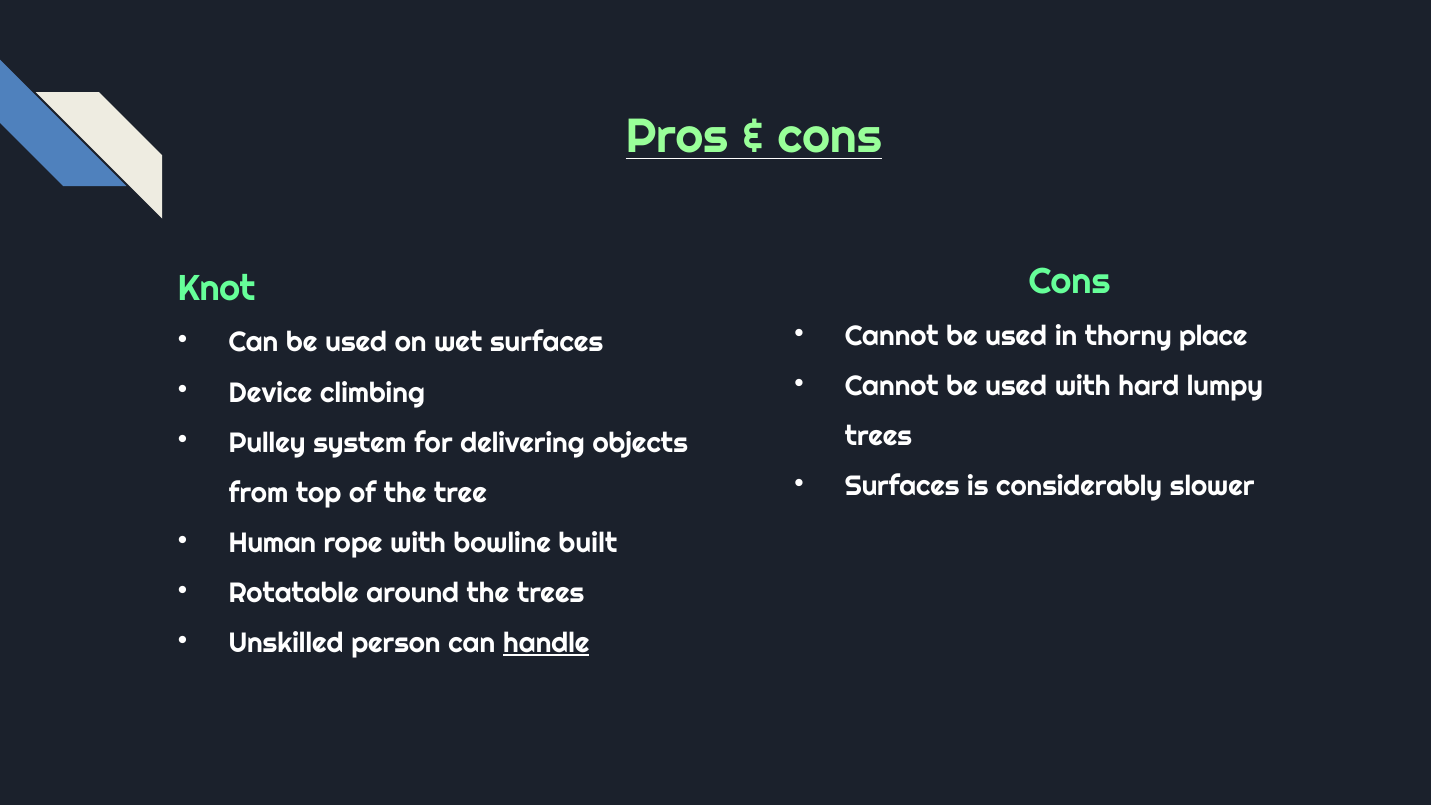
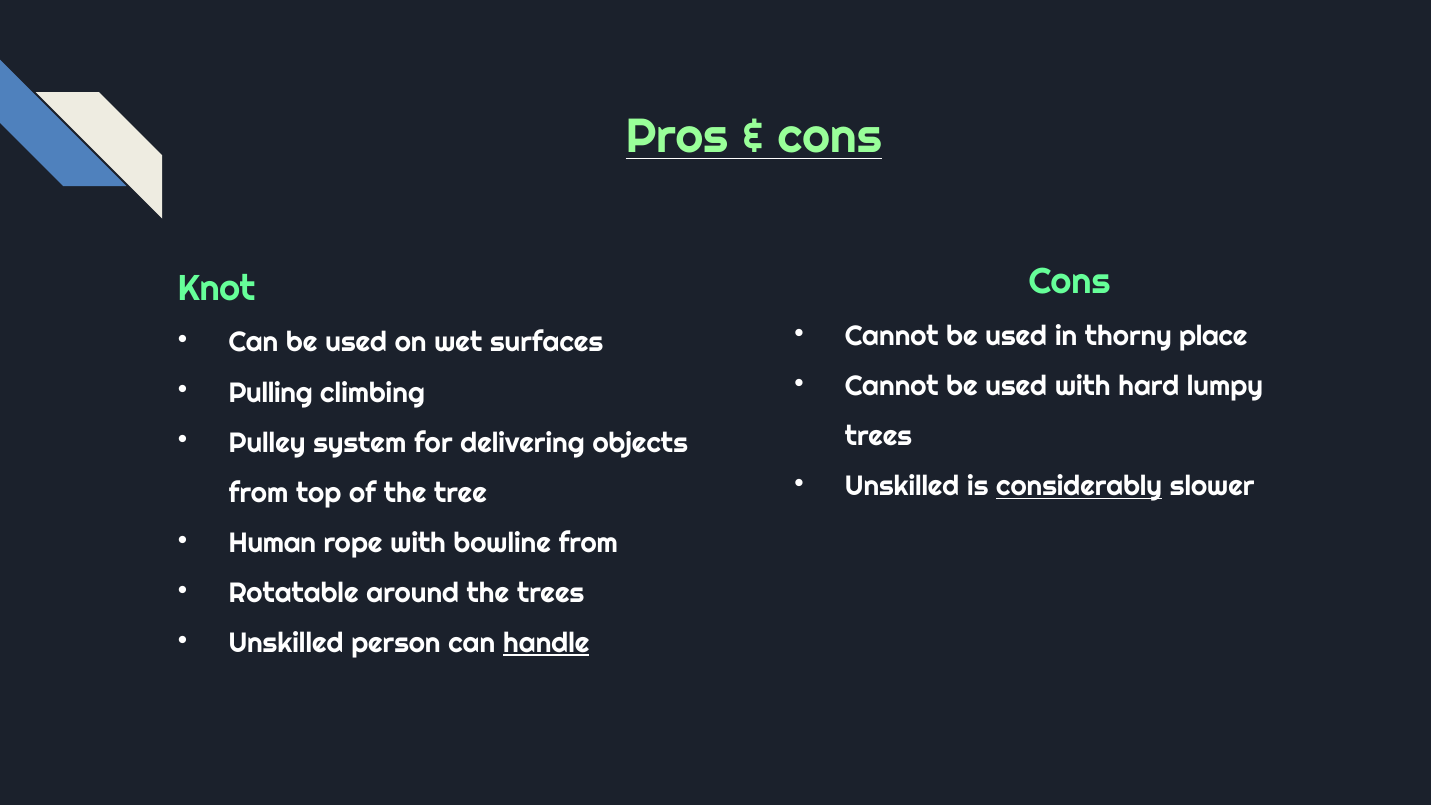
Device: Device -> Pulling (271, 393)
Surfaces: Surfaces -> Unskilled (902, 487)
considerably underline: none -> present (1079, 487)
bowline built: built -> from (588, 543)
